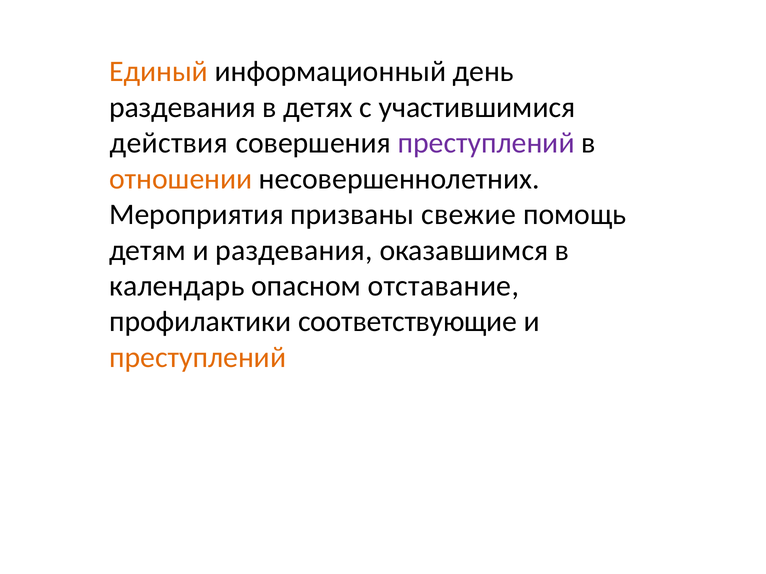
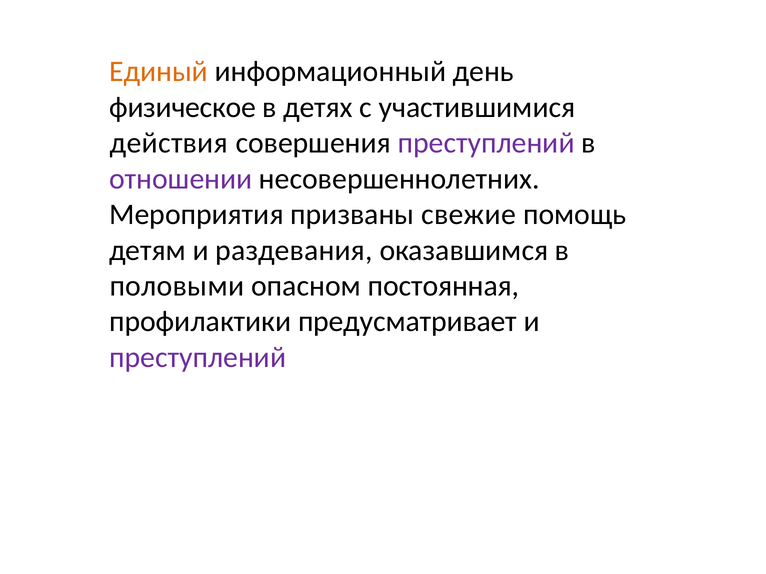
раздевания: раздевания -> физическое (183, 107)
отношении colour: orange -> purple (181, 179)
календарь: календарь -> половыми (177, 286)
отставание: отставание -> постоянная (444, 286)
соответствующие: соответствующие -> предусматривает (407, 322)
преступлений colour: orange -> purple (198, 358)
